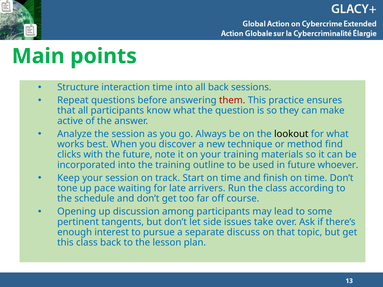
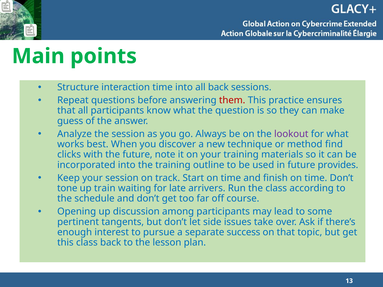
active: active -> guess (70, 121)
lookout colour: black -> purple (291, 134)
whoever: whoever -> provides (338, 165)
pace: pace -> train (105, 188)
discuss: discuss -> success (243, 232)
